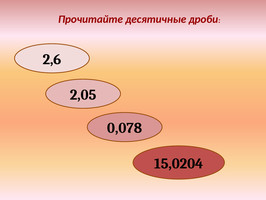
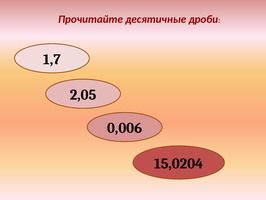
2,6: 2,6 -> 1,7 (52, 59)
0,078: 0,078 -> 0,006 (125, 128)
